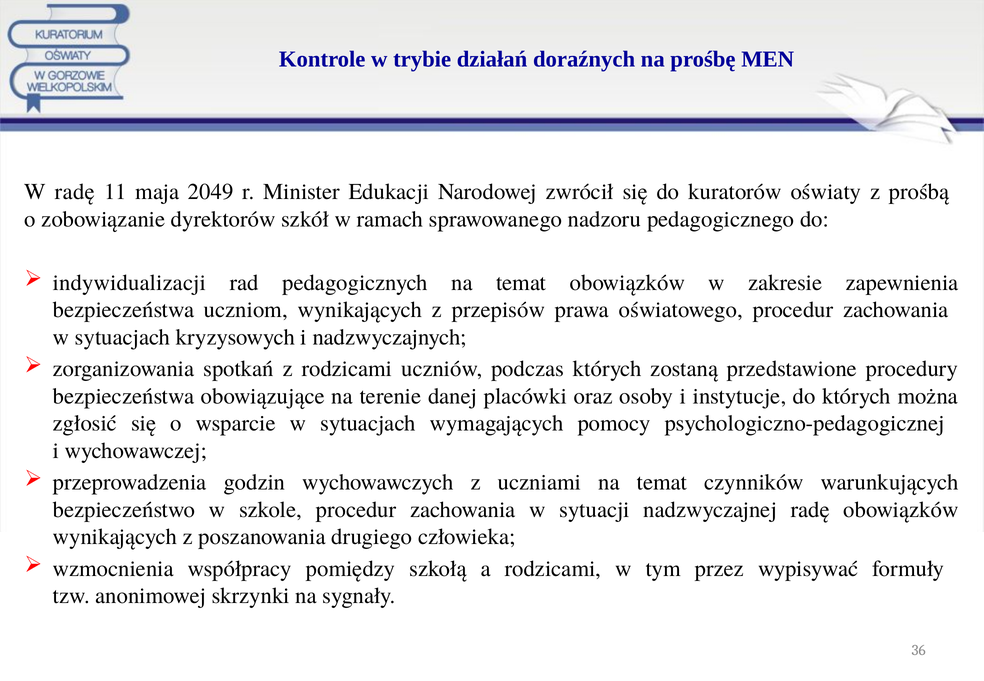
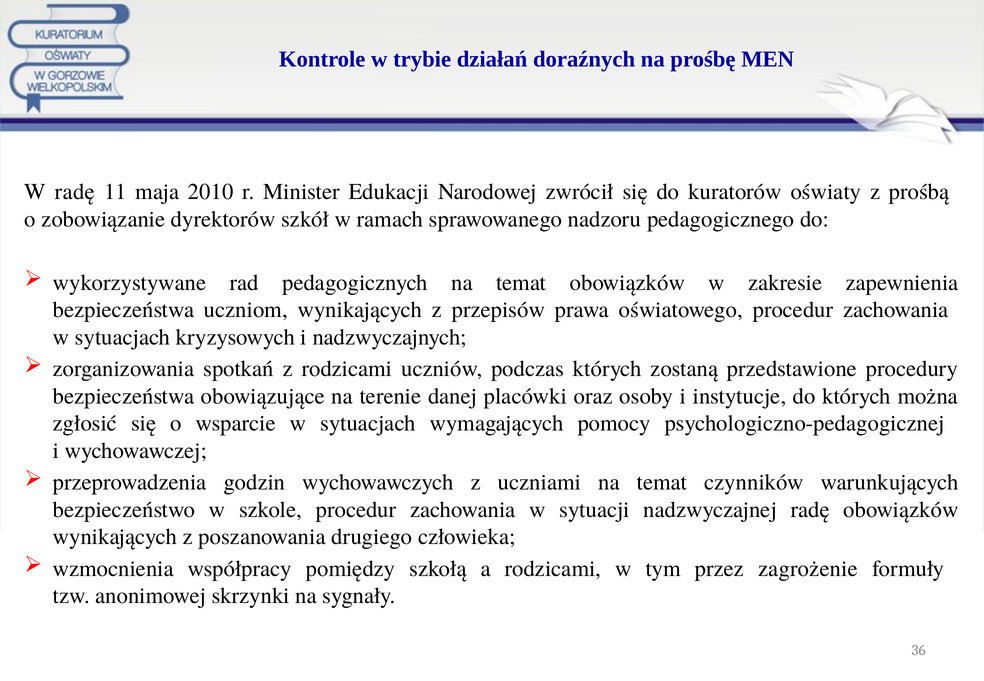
2049: 2049 -> 2010 (211, 192)
indywidualizacji: indywidualizacji -> wykorzystywane (130, 283)
wypisywać: wypisywać -> zagrożenie (808, 569)
